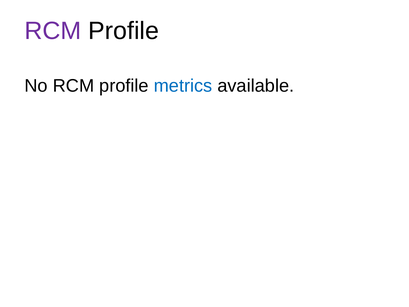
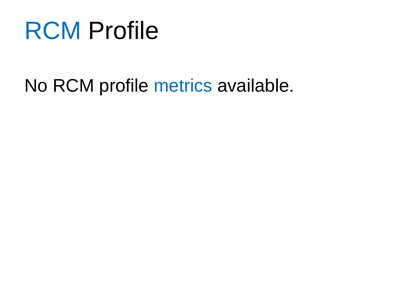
RCM colour: purple -> blue (53, 31)
